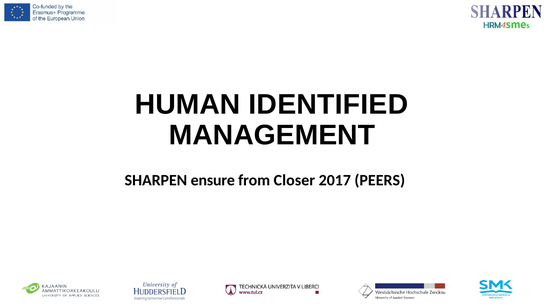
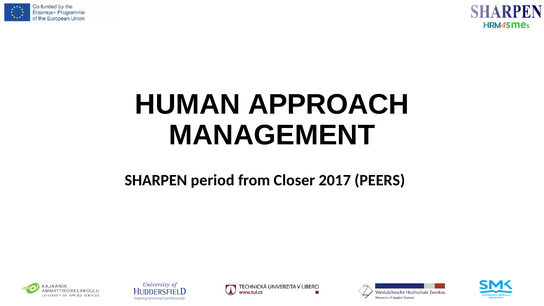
IDENTIFIED: IDENTIFIED -> APPROACH (329, 105)
ensure: ensure -> period (213, 180)
